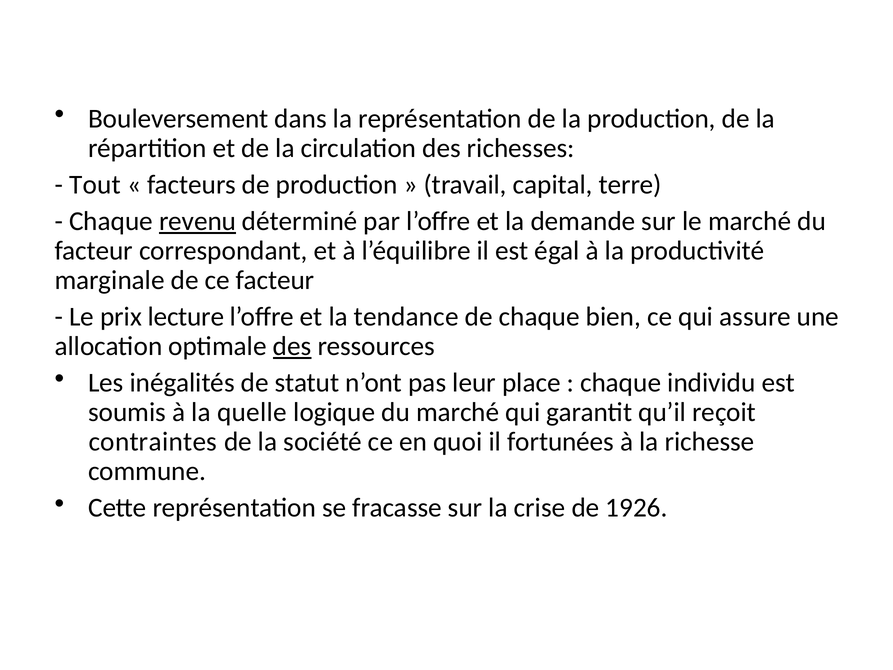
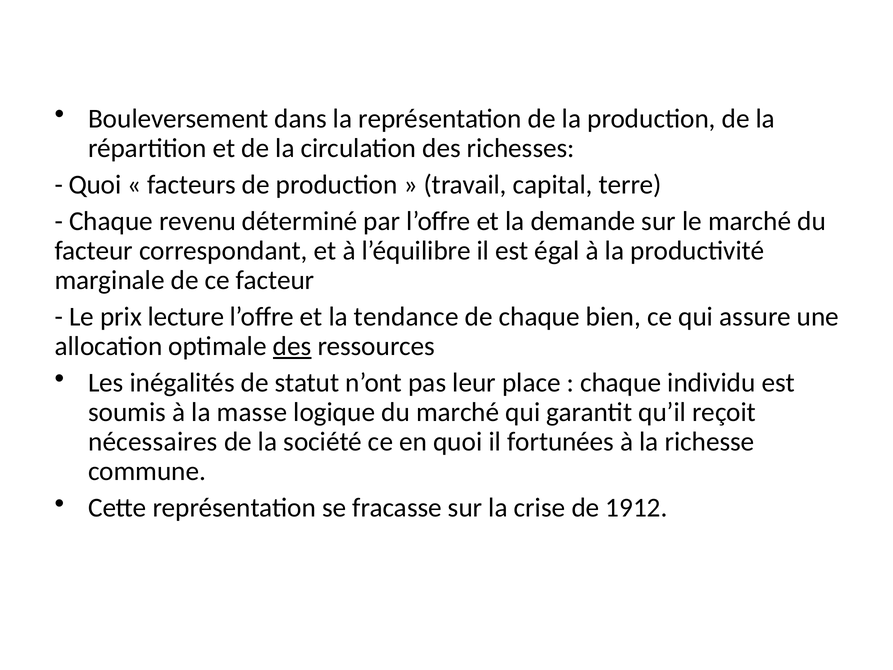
Tout: Tout -> Quoi (95, 185)
revenu underline: present -> none (198, 221)
quelle: quelle -> masse (252, 412)
contraintes: contraintes -> nécessaires (153, 442)
1926: 1926 -> 1912 (636, 508)
